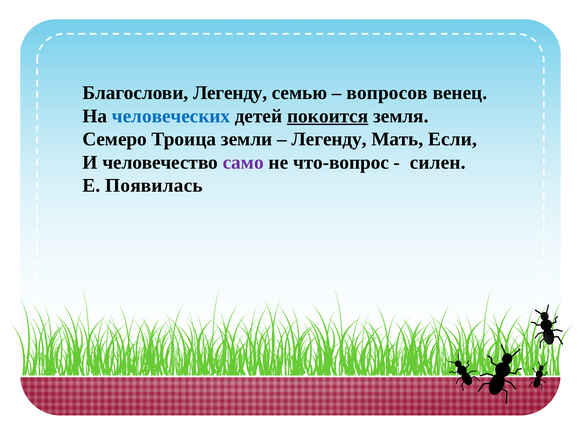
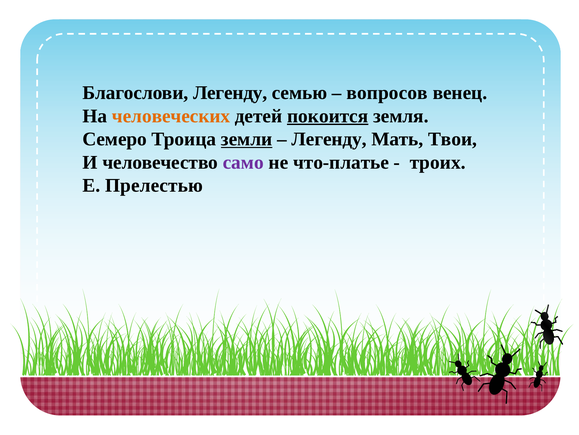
человеческих colour: blue -> orange (171, 116)
земли underline: none -> present (247, 139)
Если: Если -> Твои (453, 139)
что-вопрос: что-вопрос -> что-платье (341, 162)
силен: силен -> троих (438, 162)
Появилась: Появилась -> Прелестью (154, 185)
